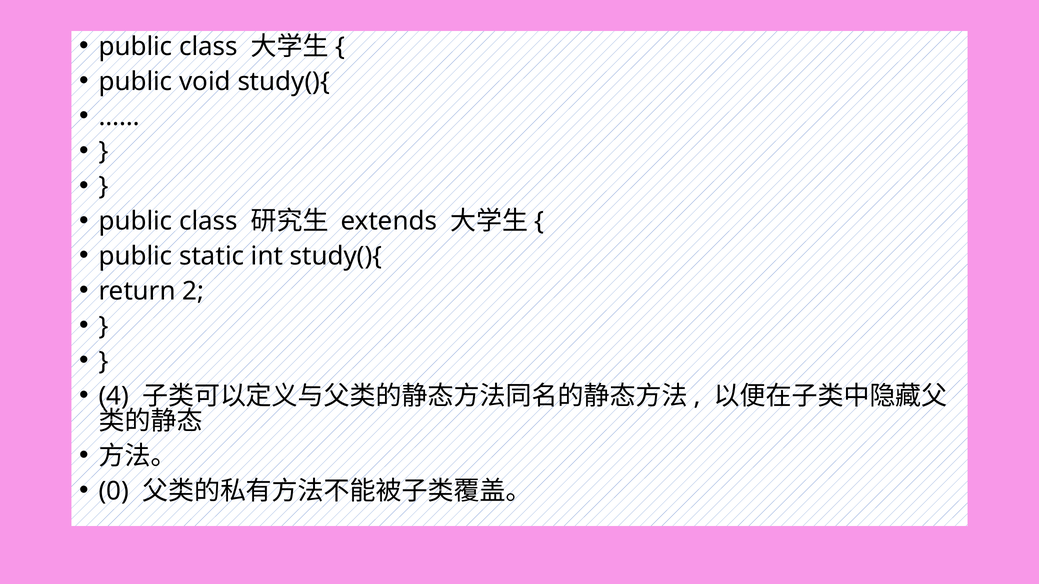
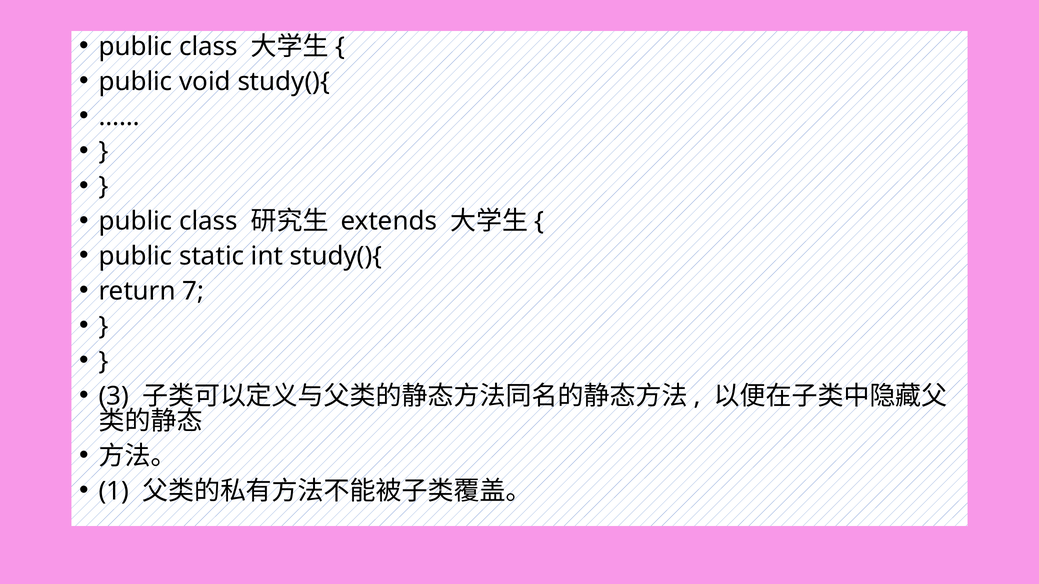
2: 2 -> 7 (193, 291)
4: 4 -> 3 (114, 396)
0: 0 -> 1 (114, 492)
